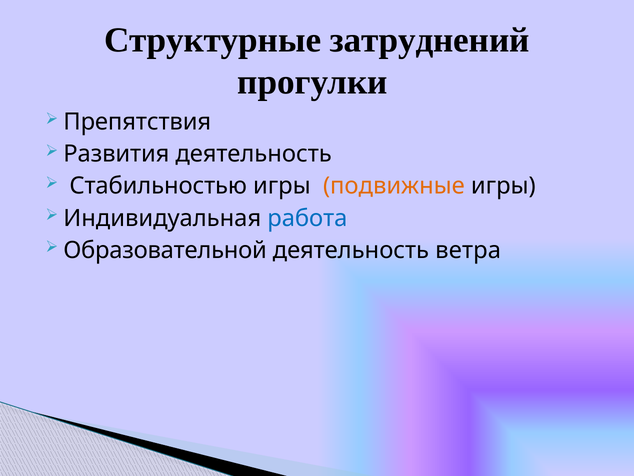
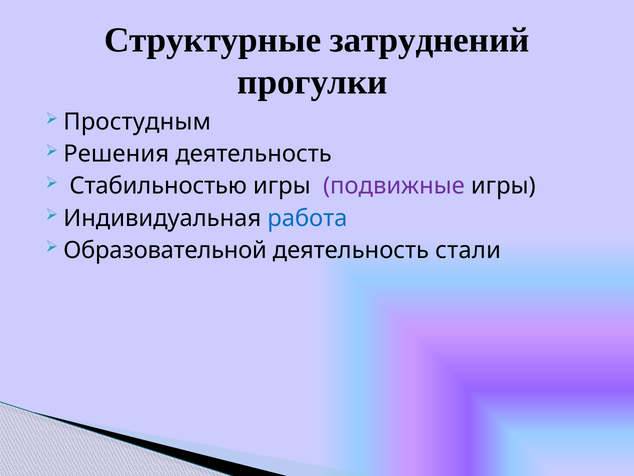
Препятствия: Препятствия -> Простудным (137, 122)
Развития: Развития -> Решения (116, 154)
подвижные colour: orange -> purple (394, 186)
ветра: ветра -> стали (468, 250)
